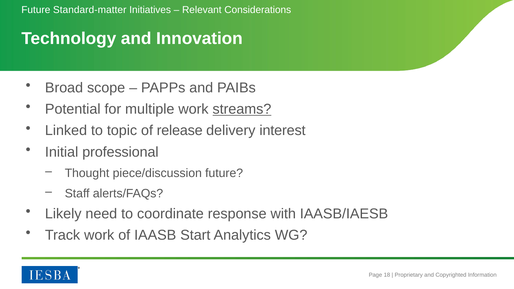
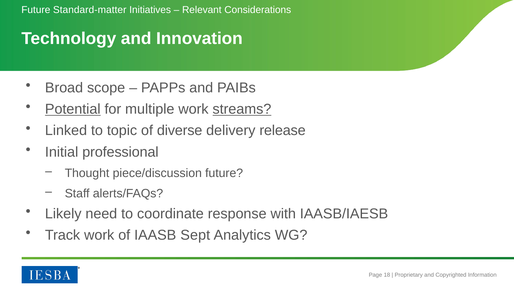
Potential underline: none -> present (73, 109)
release: release -> diverse (180, 131)
interest: interest -> release (283, 131)
Start: Start -> Sept (195, 235)
